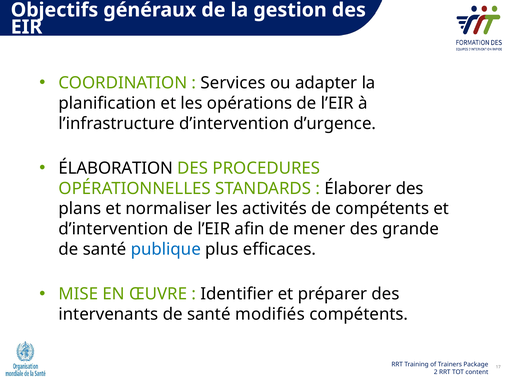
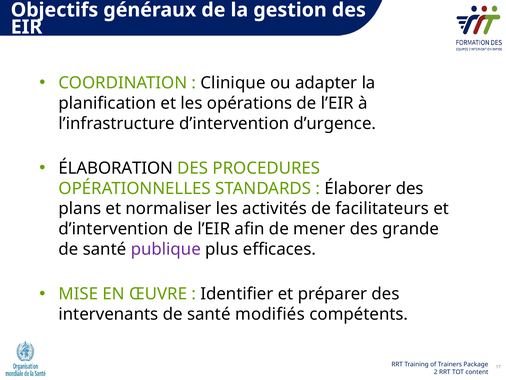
Services: Services -> Clinique (233, 83)
de compétents: compétents -> facilitateurs (382, 208)
publique colour: blue -> purple (166, 249)
